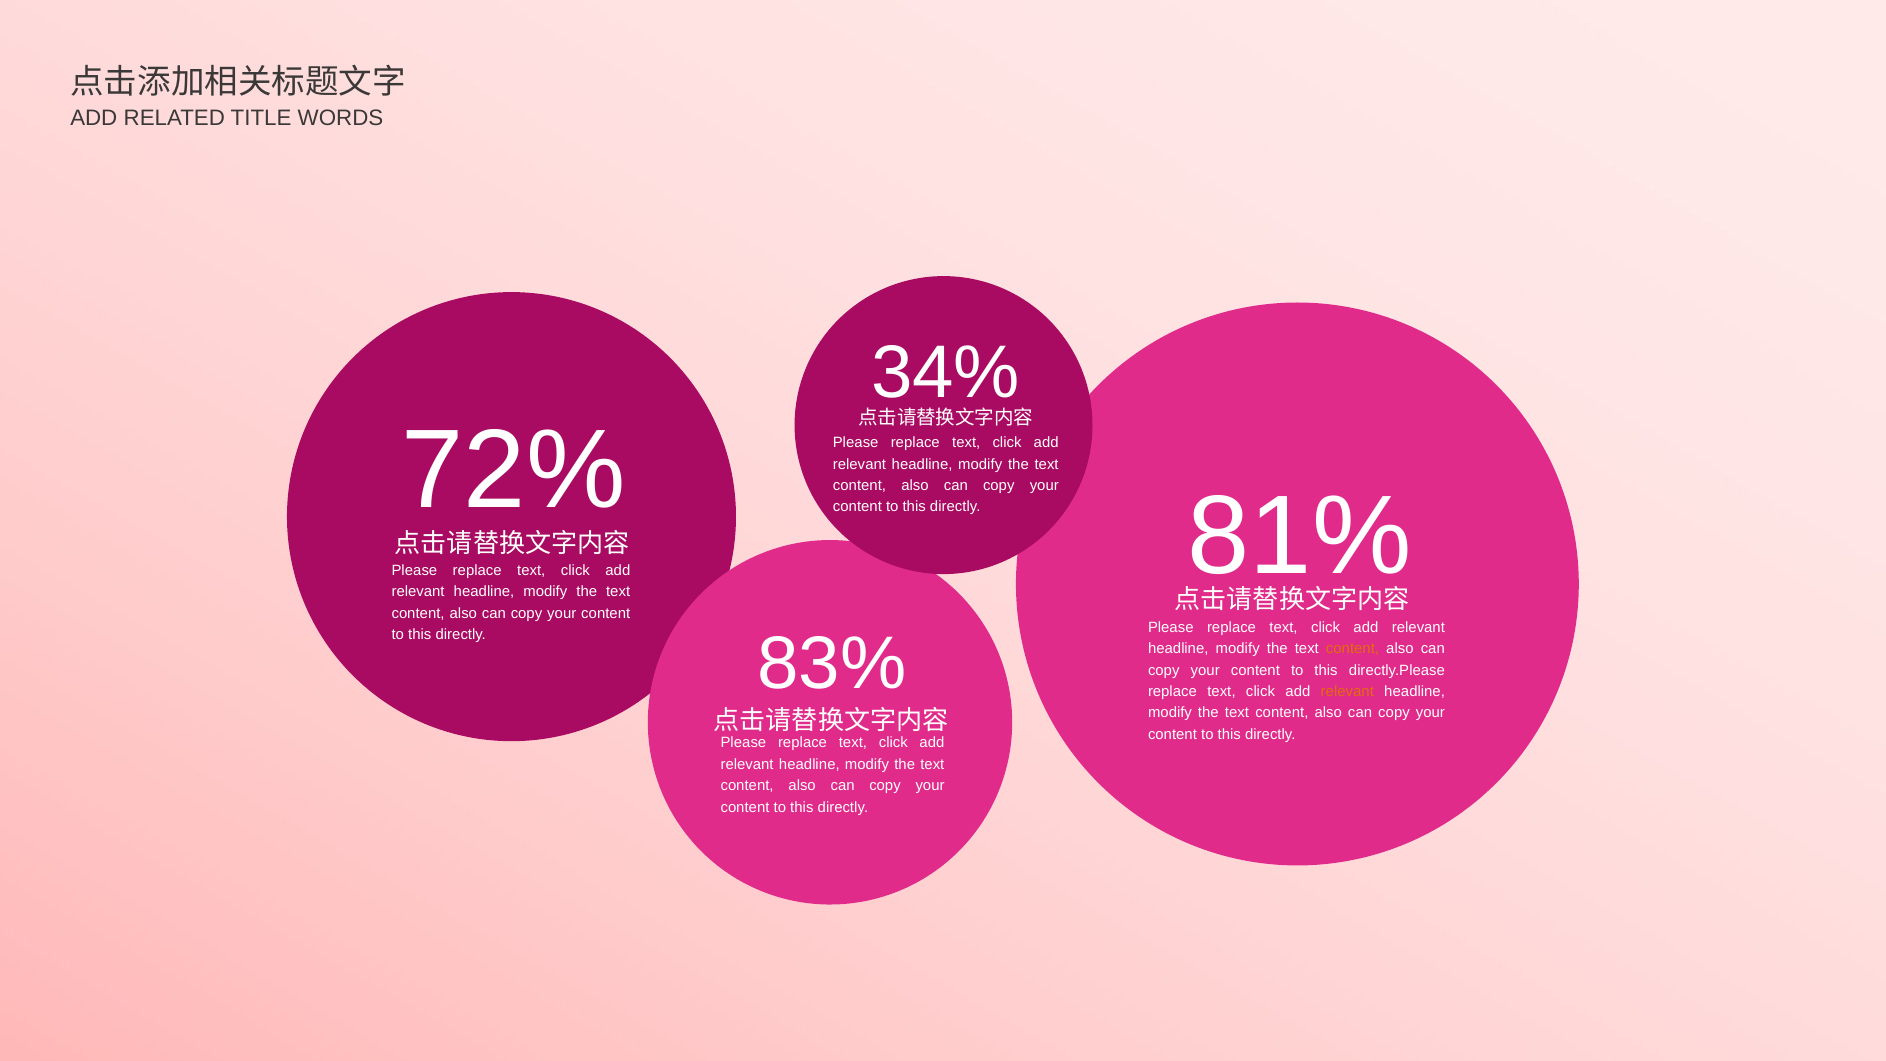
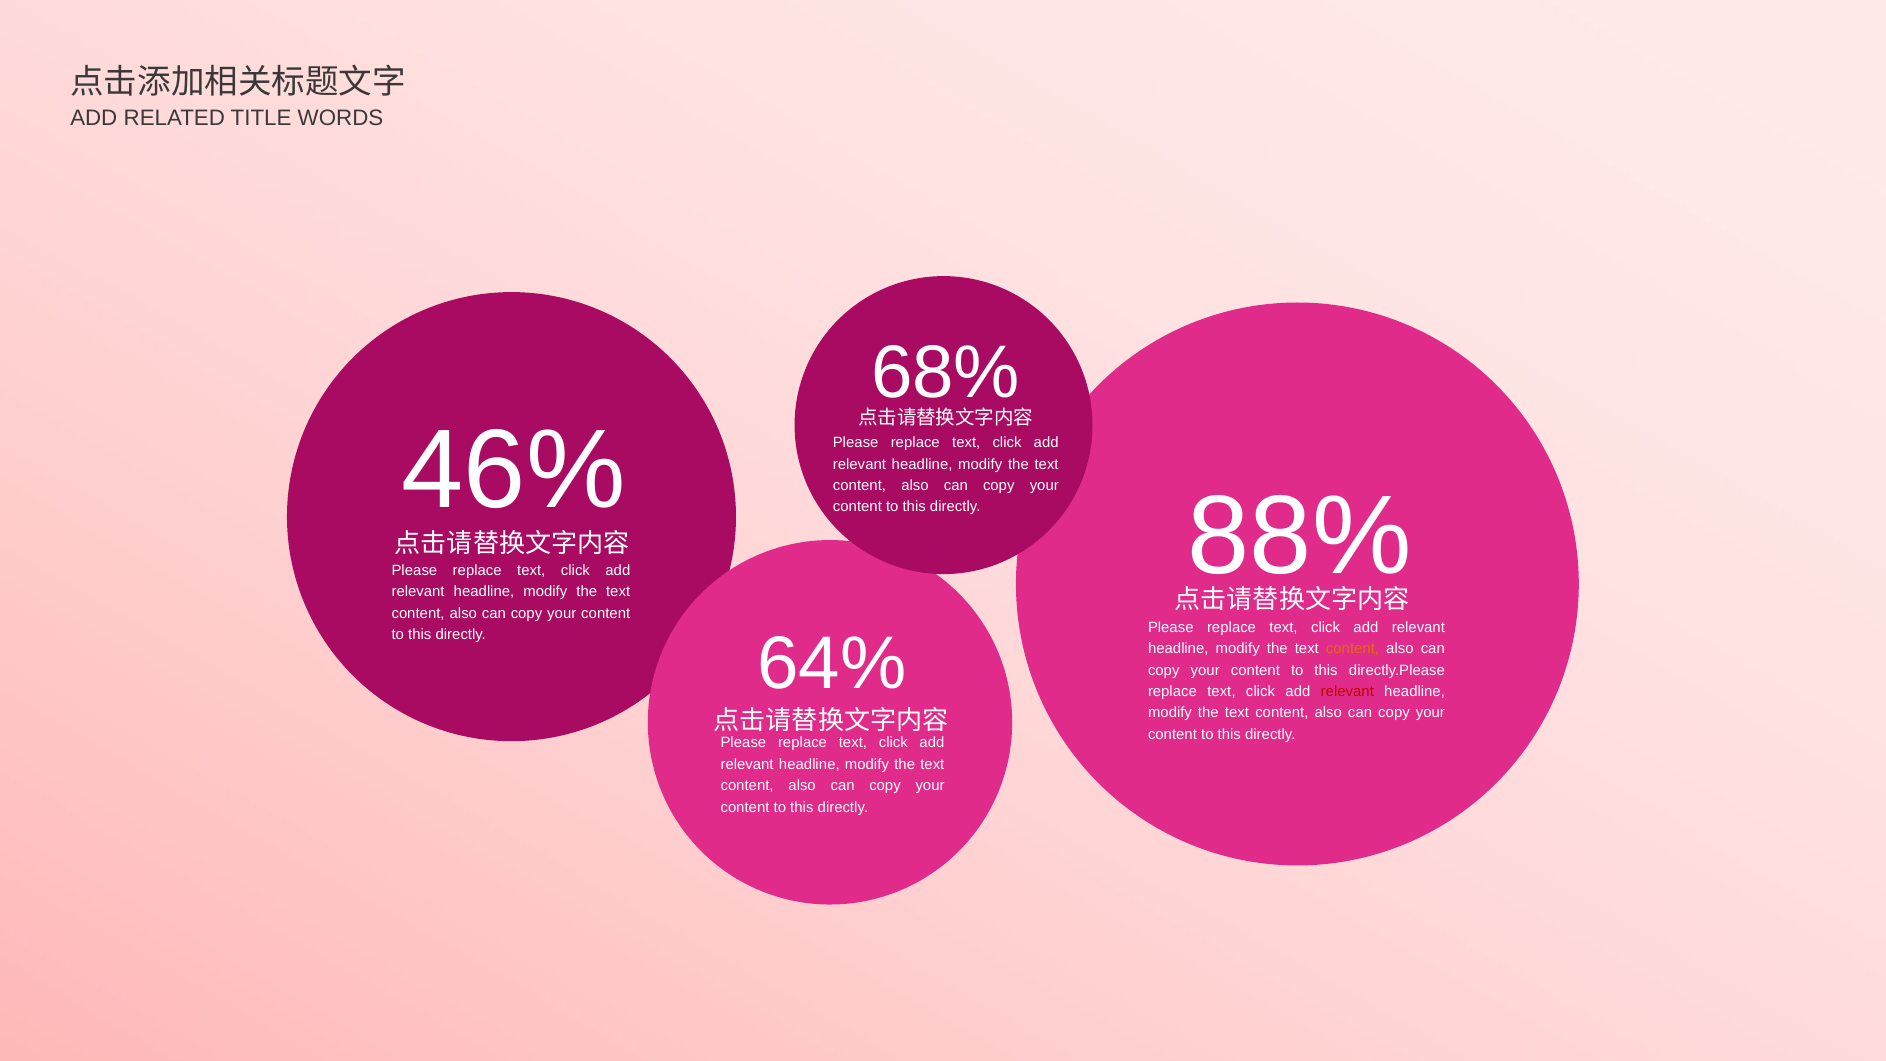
34%: 34% -> 68% (945, 373)
72%: 72% -> 46% (514, 471)
81%: 81% -> 88% (1300, 537)
83%: 83% -> 64% (832, 664)
relevant colour: orange -> red (1347, 691)
